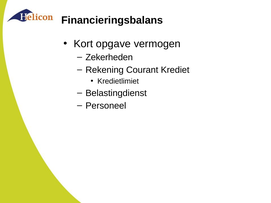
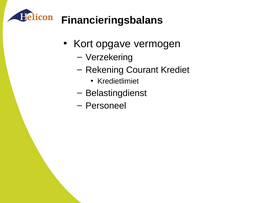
Zekerheden: Zekerheden -> Verzekering (109, 57)
